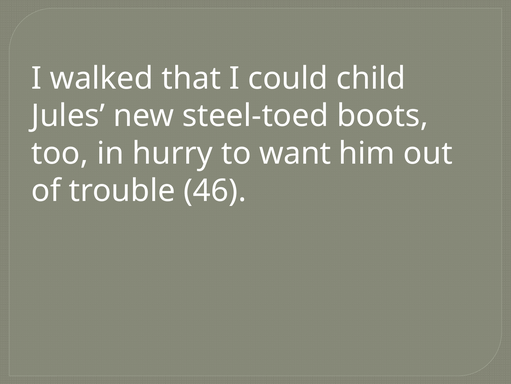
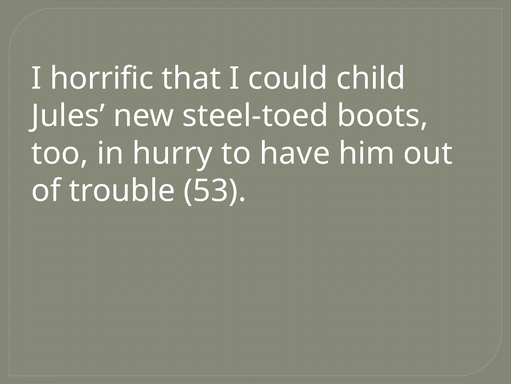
walked: walked -> horrific (102, 78)
want: want -> have (295, 153)
46: 46 -> 53 (215, 191)
